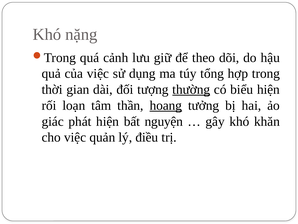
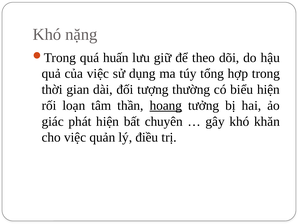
cảnh: cảnh -> huấn (116, 58)
thường underline: present -> none (191, 89)
nguyện: nguyện -> chuyên (164, 121)
